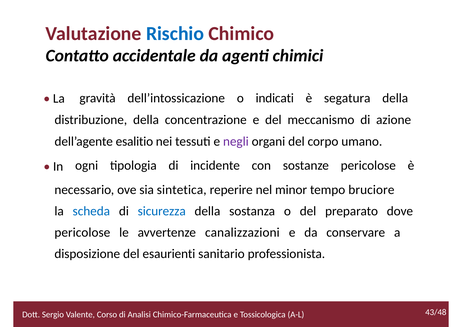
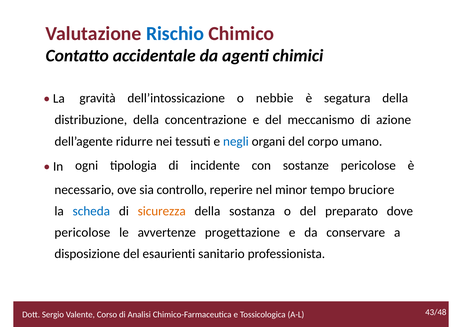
indicati: indicati -> nebbie (275, 98)
esalitio: esalitio -> ridurre (134, 141)
negli colour: purple -> blue (236, 141)
sintetica: sintetica -> controllo (182, 189)
sicurezza colour: blue -> orange (162, 211)
canalizzazioni: canalizzazioni -> progettazione (242, 232)
